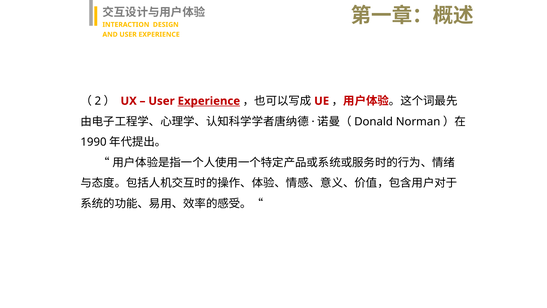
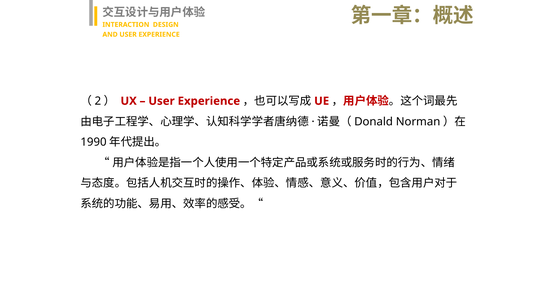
Experience underline: present -> none (209, 101)
